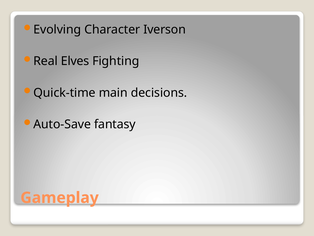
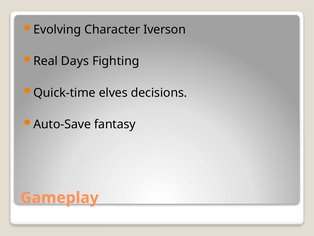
Elves: Elves -> Days (75, 61)
main: main -> elves (113, 93)
